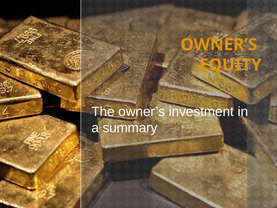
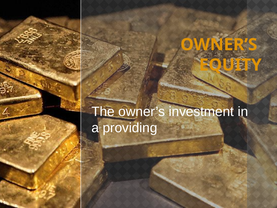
summary: summary -> providing (130, 128)
